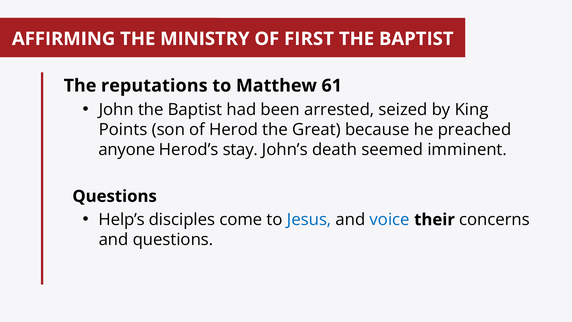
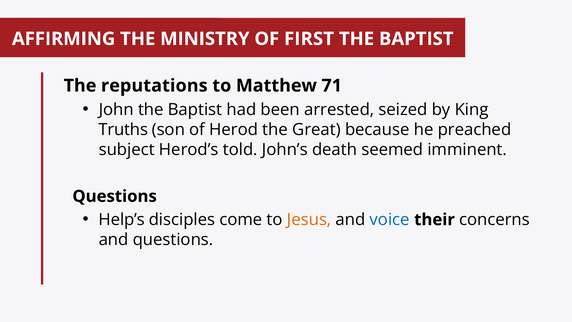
61: 61 -> 71 (332, 86)
Points: Points -> Truths (123, 130)
anyone: anyone -> subject (127, 150)
stay: stay -> told (240, 150)
Jesus colour: blue -> orange (309, 220)
